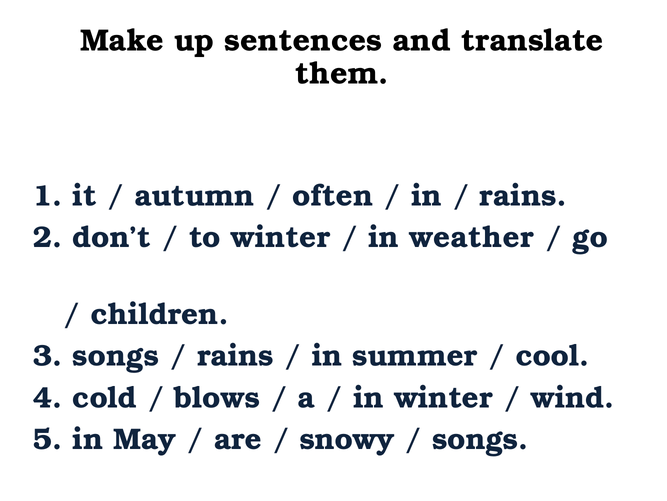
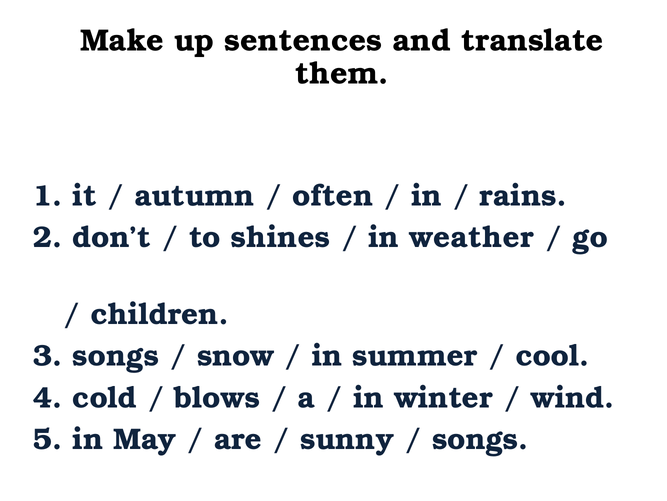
to winter: winter -> shines (281, 237)
rains: rains -> snow (235, 356)
snowy: snowy -> sunny (347, 439)
